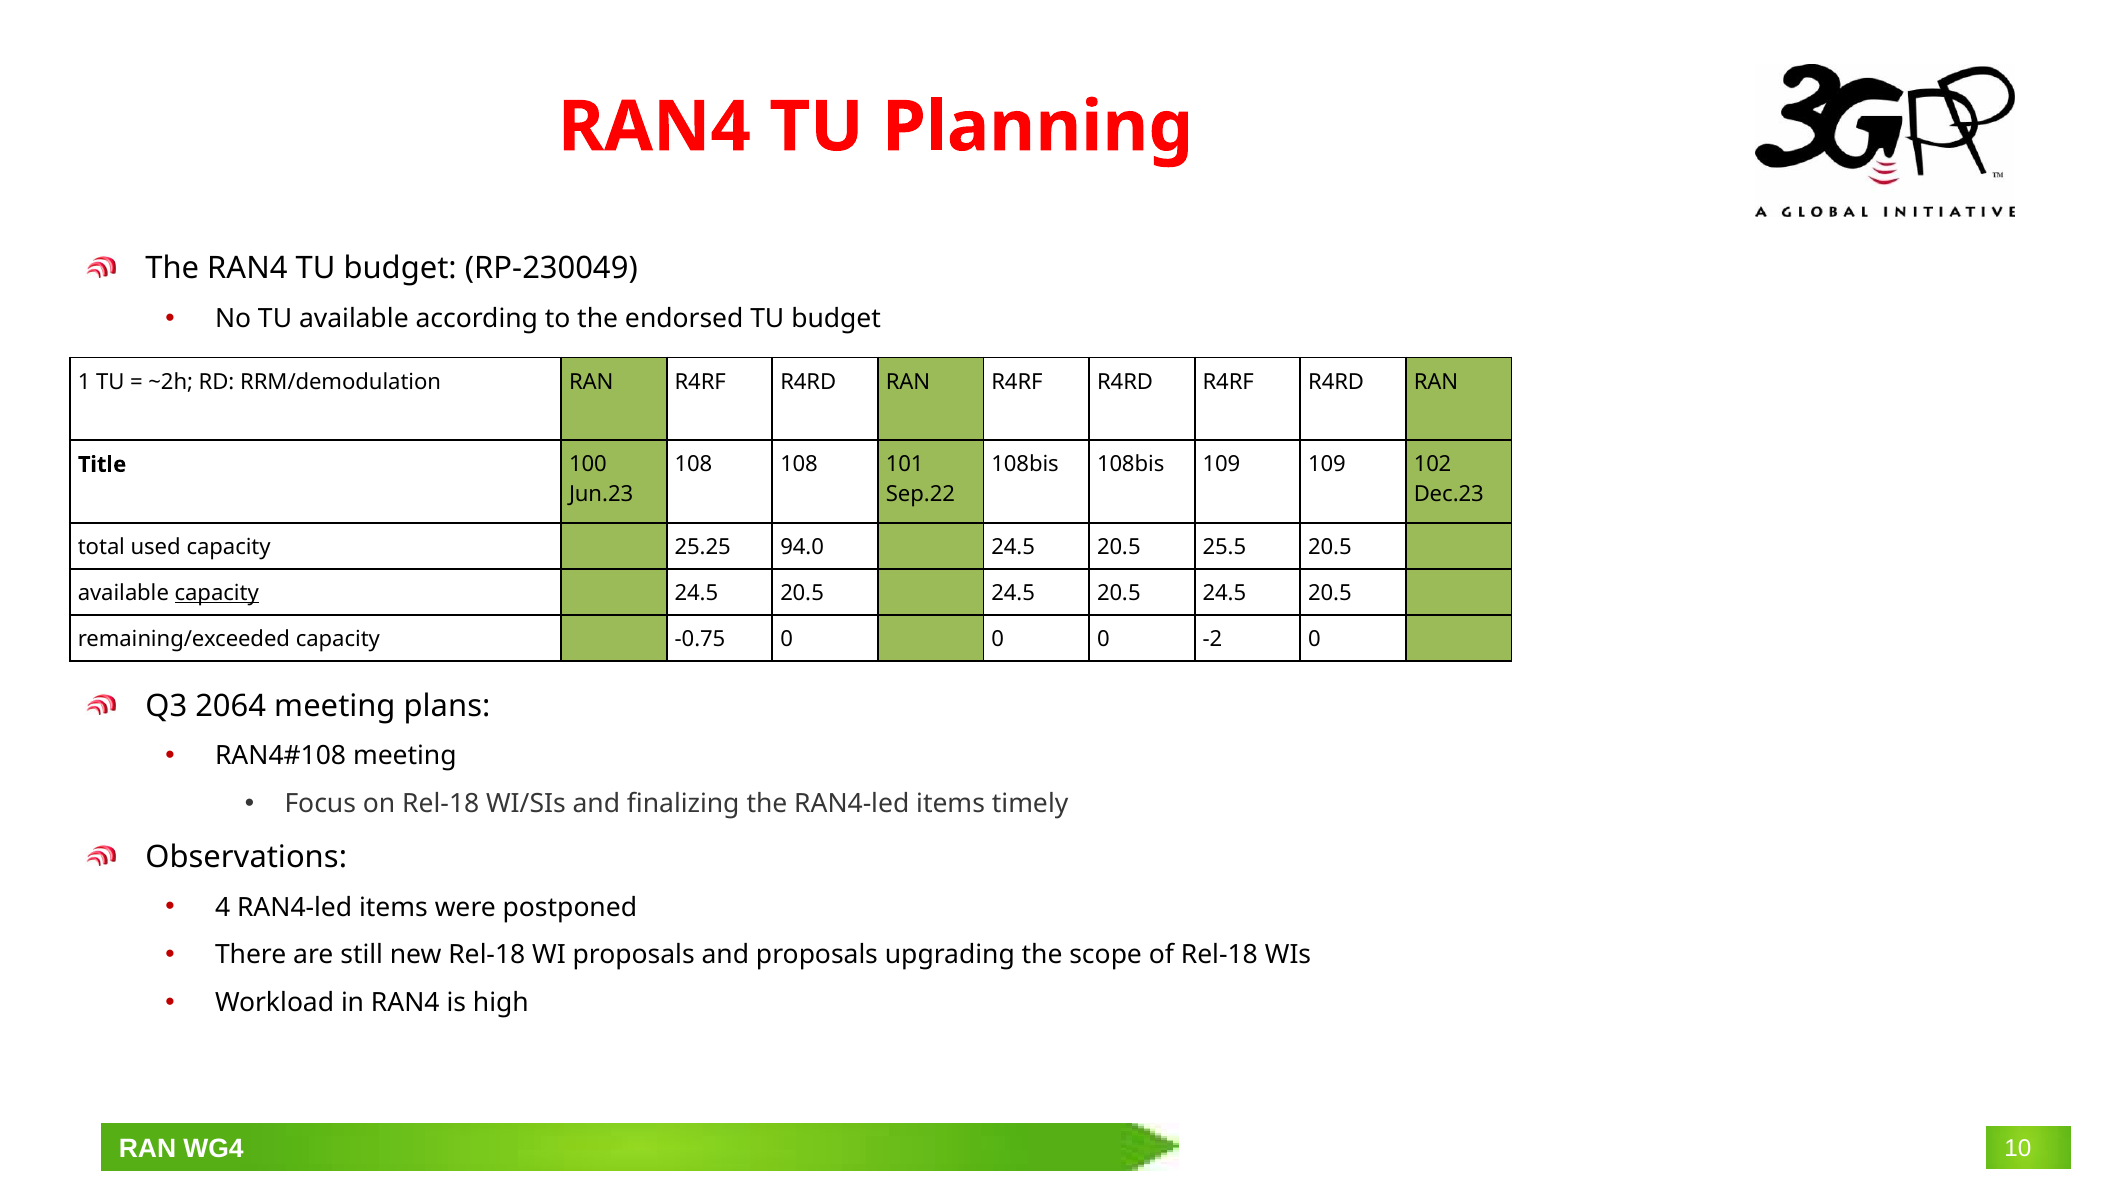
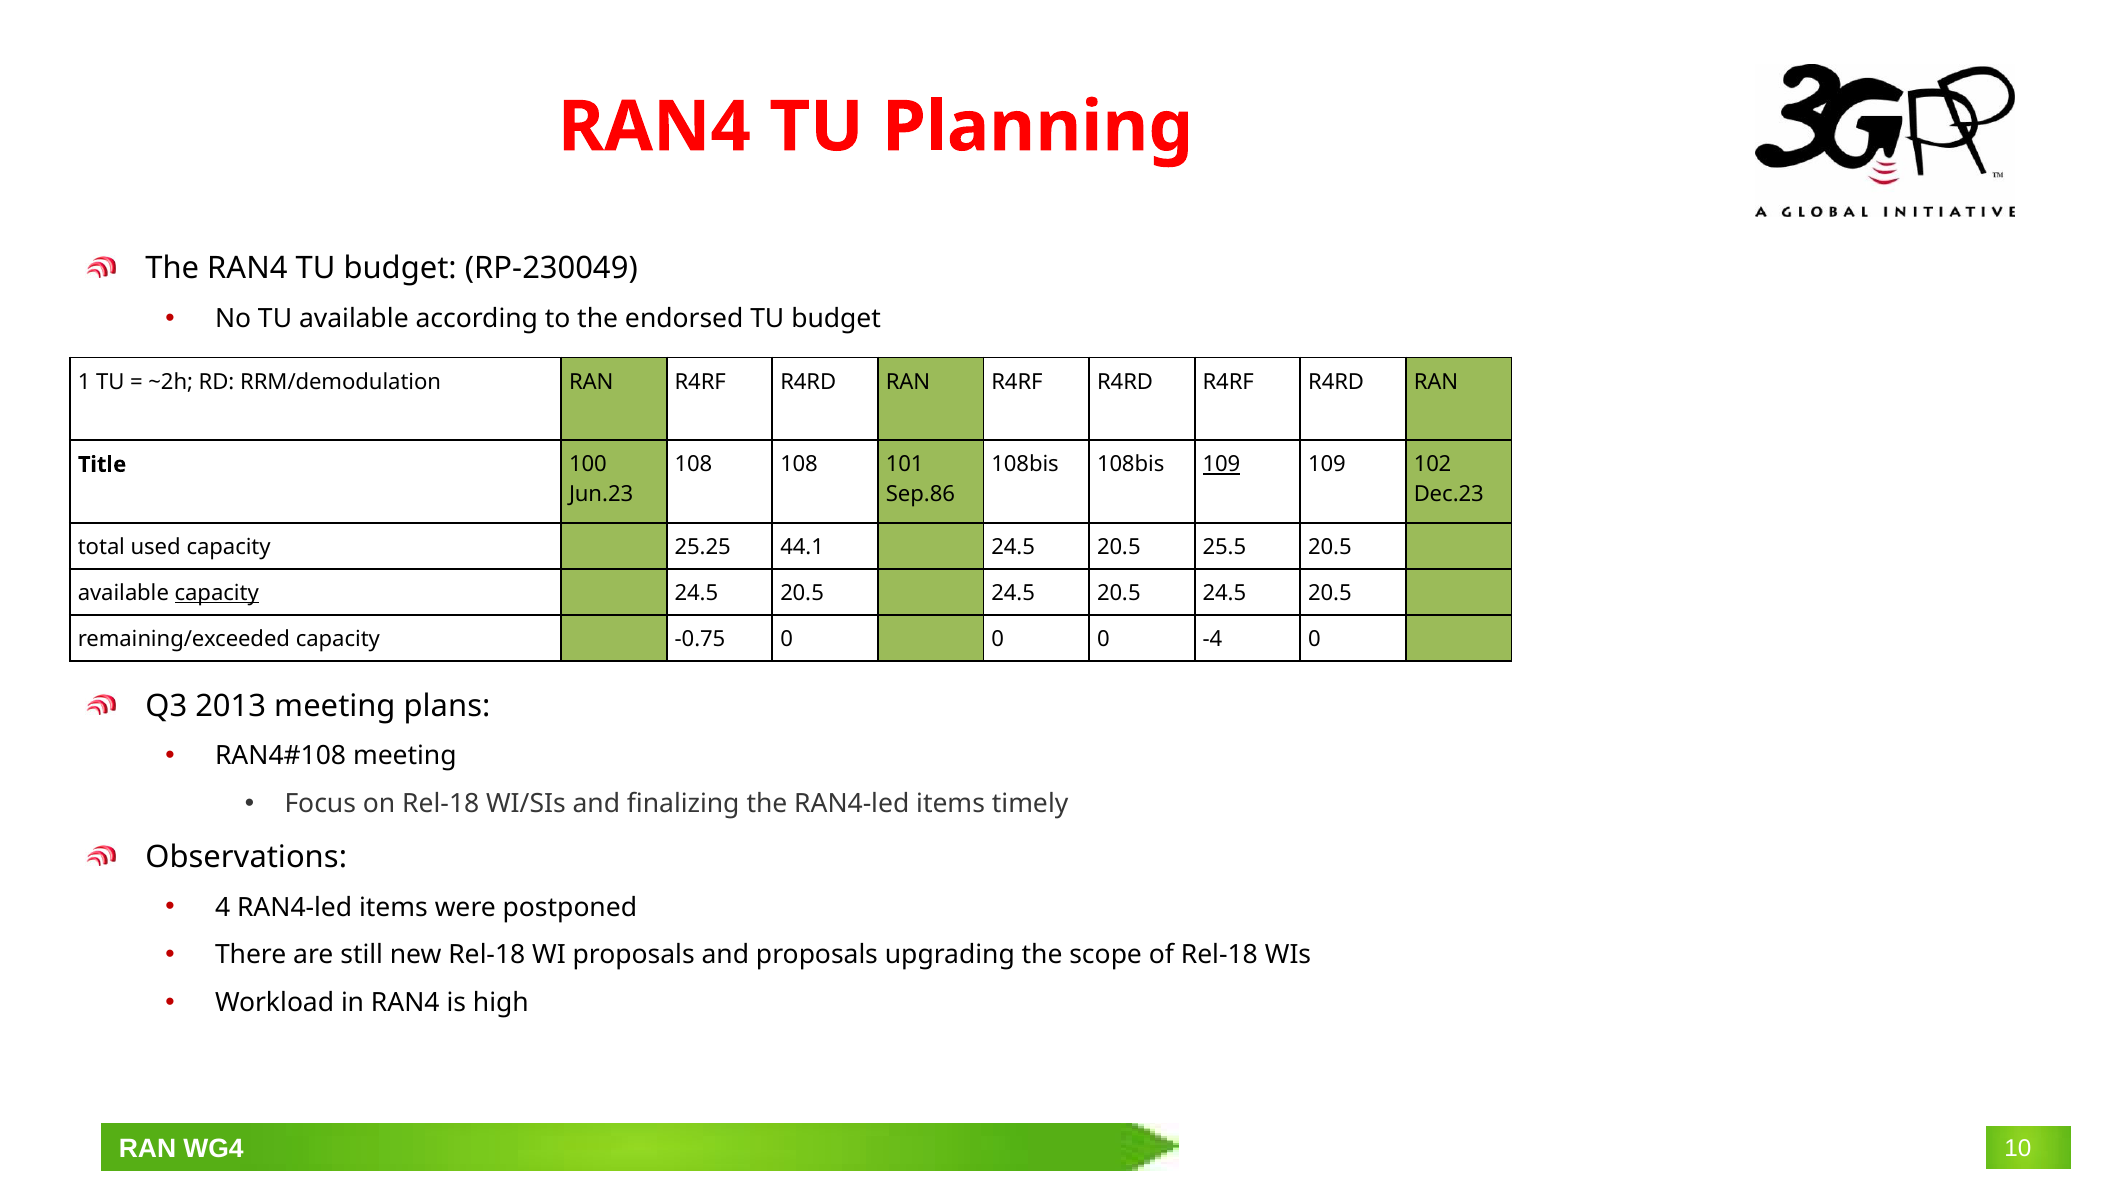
109 underline: none -> present (1221, 465)
Sep.22: Sep.22 -> Sep.86 (920, 495)
94.0: 94.0 -> 44.1 (802, 547)
-2: -2 -> -4 (1212, 639)
2064: 2064 -> 2013 (231, 706)
